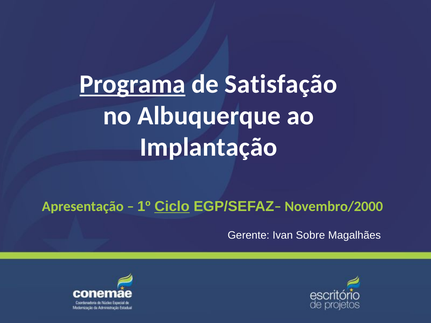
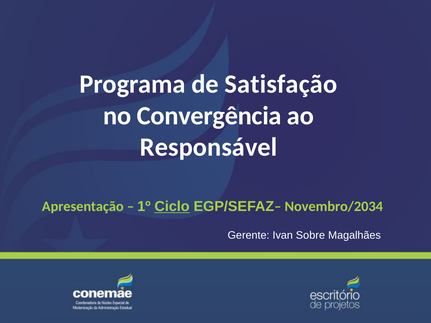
Programa underline: present -> none (133, 84)
Albuquerque: Albuquerque -> Convergência (209, 116)
Implantação: Implantação -> Responsável (209, 147)
Novembro/2000: Novembro/2000 -> Novembro/2034 (334, 207)
